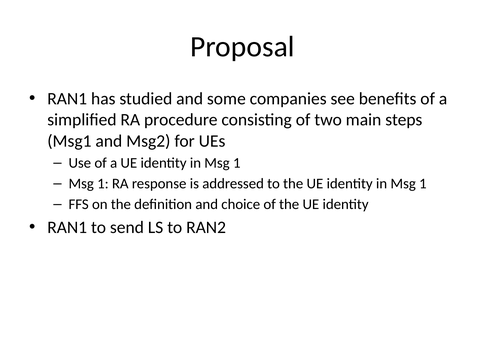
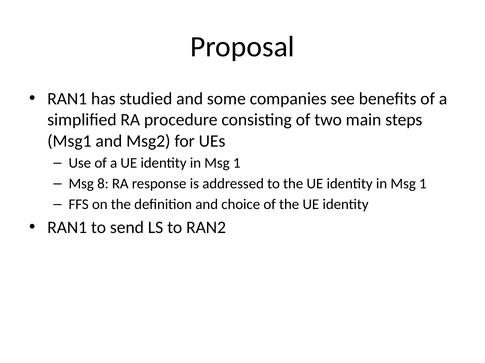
1: 1 -> 8 (103, 184)
